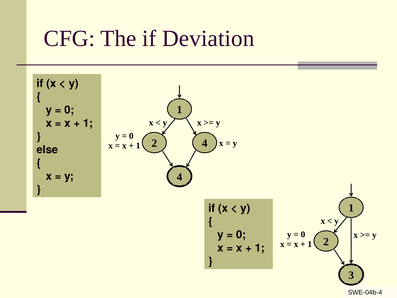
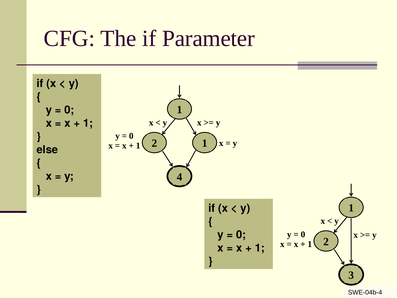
Deviation: Deviation -> Parameter (208, 38)
2 4: 4 -> 1 (205, 143)
